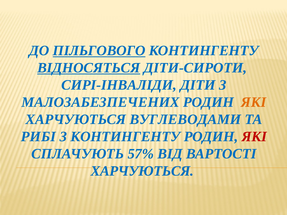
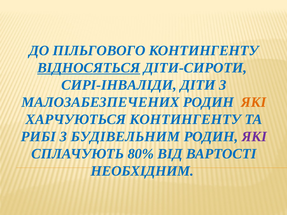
ПІЛЬГОВОГО underline: present -> none (99, 51)
ХАРЧУЮТЬСЯ ВУГЛЕВОДАМИ: ВУГЛЕВОДАМИ -> КОНТИНГЕНТУ (185, 120)
З КОНТИНГЕНТУ: КОНТИНГЕНТУ -> БУДІВЕЛЬНИМ (125, 137)
ЯКІ colour: red -> purple (254, 137)
57%: 57% -> 80% (141, 154)
ХАРЧУЮТЬСЯ: ХАРЧУЮТЬСЯ -> НЕОБХІДНИМ (142, 171)
